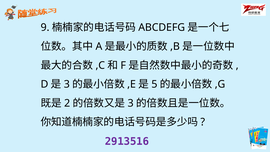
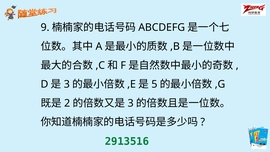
2913516 colour: purple -> green (127, 141)
